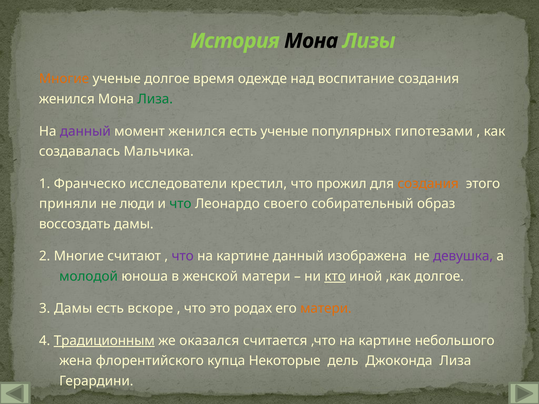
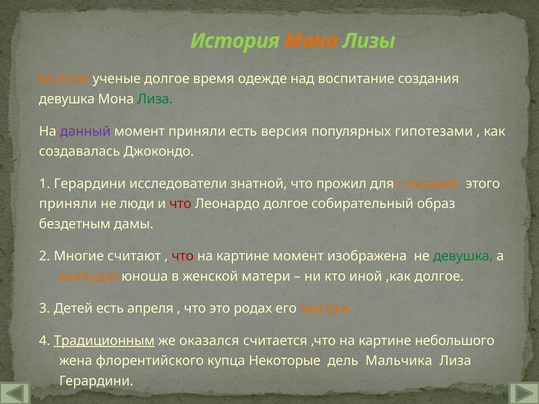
Мона colour: black -> orange (311, 41)
женился: женился -> девушка (67, 99)
момент женился: женился -> приняли (197, 131)
есть ученые: ученые -> версия (284, 131)
Мальчика: Мальчика -> Джокондо (159, 152)
1 Франческо: Франческо -> Герардини (90, 184)
крестил: крестил -> знатной (259, 184)
что colour: green -> red (180, 204)
Леонардо своего: своего -> долгое (286, 204)
воссоздать: воссоздать -> бездетным (75, 224)
что colour: purple -> red (183, 256)
картине данный: данный -> момент (298, 256)
девушка colour: purple -> green (463, 256)
молодой colour: green -> orange (89, 277)
кто underline: present -> none (335, 277)
3 Дамы: Дамы -> Детей (73, 309)
вскоре: вскоре -> апреля (150, 309)
Джоконда: Джоконда -> Мальчика (399, 361)
